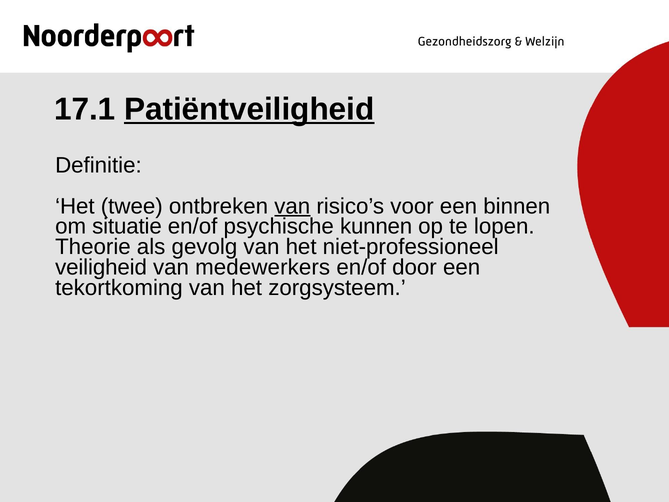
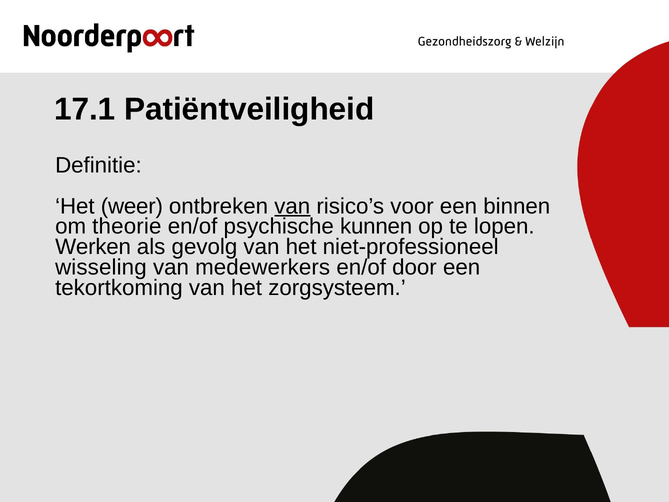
Patiëntveiligheid underline: present -> none (249, 109)
twee: twee -> weer (132, 206)
situatie: situatie -> theorie (127, 226)
Theorie: Theorie -> Werken (93, 247)
veiligheid: veiligheid -> wisseling (101, 267)
